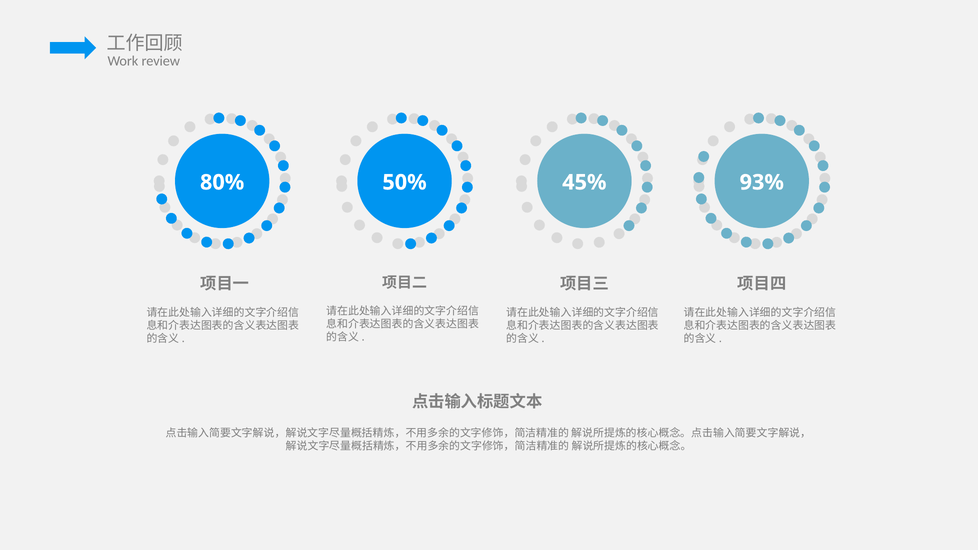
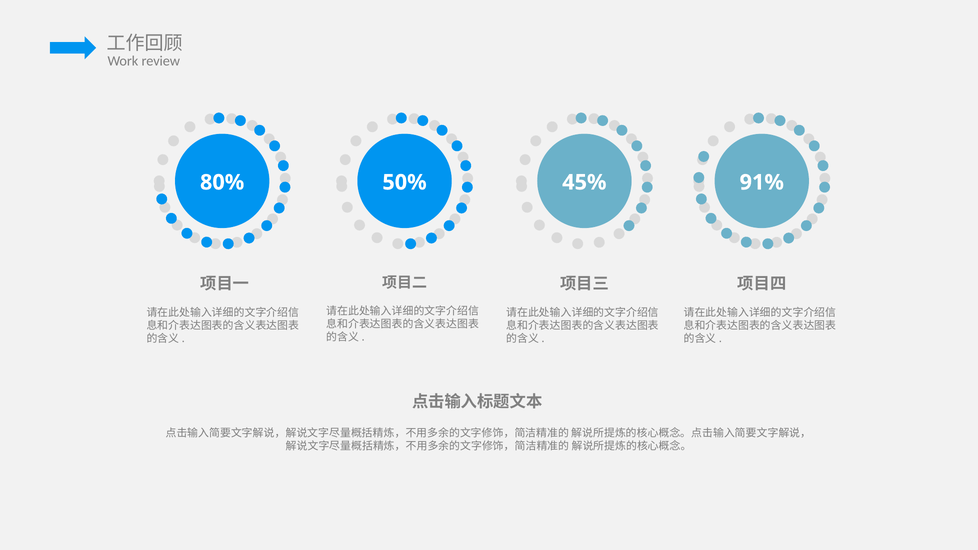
93%: 93% -> 91% (762, 182)
